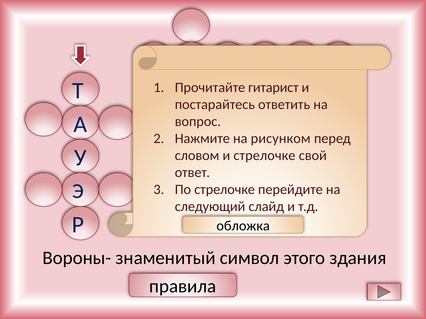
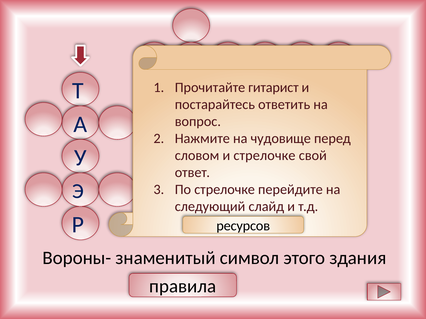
рисунком: рисунком -> чудовище (281, 139)
обложка: обложка -> ресурсов (243, 226)
